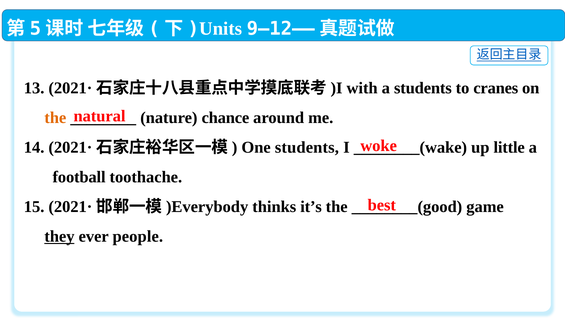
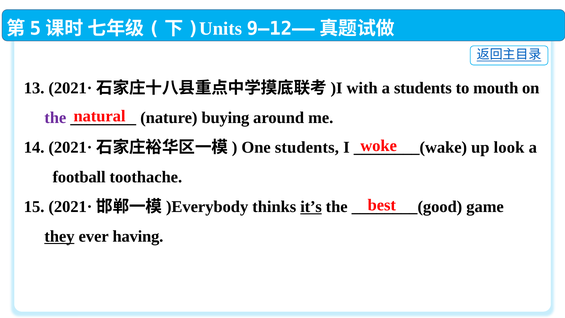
cranes: cranes -> mouth (496, 88)
the colour: orange -> purple (55, 118)
chance: chance -> buying (225, 118)
little: little -> look (509, 147)
it’s underline: none -> present (311, 207)
people: people -> having (138, 236)
